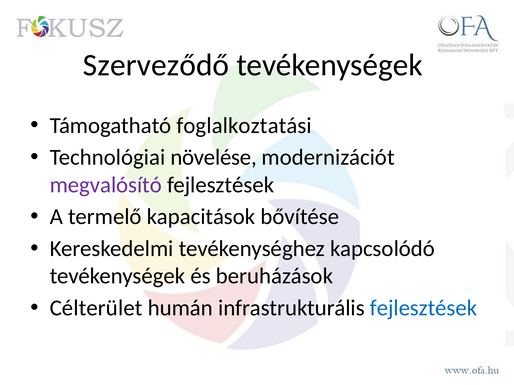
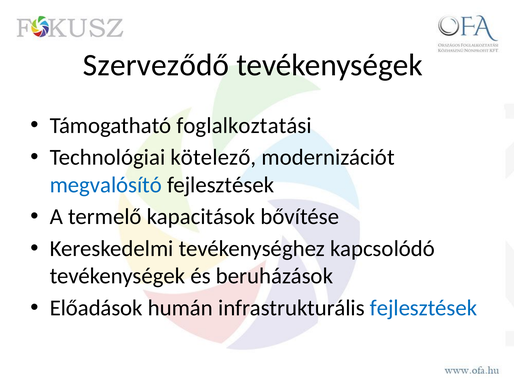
növelése: növelése -> kötelező (213, 158)
megvalósító colour: purple -> blue (106, 185)
Célterület: Célterület -> Előadások (96, 308)
